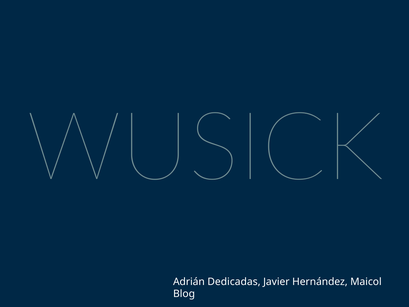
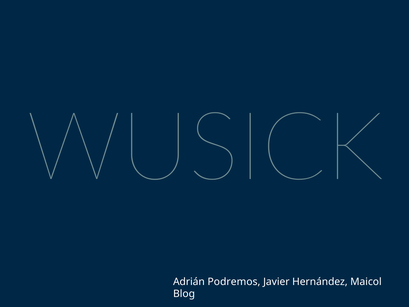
Dedicadas: Dedicadas -> Podremos (234, 281)
